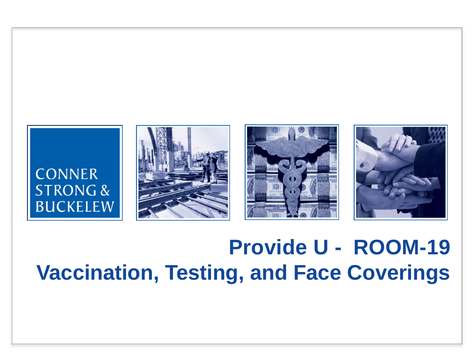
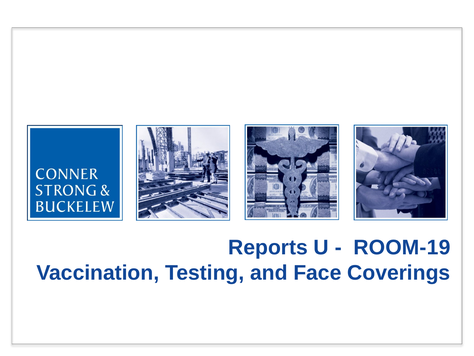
Provide: Provide -> Reports (268, 247)
